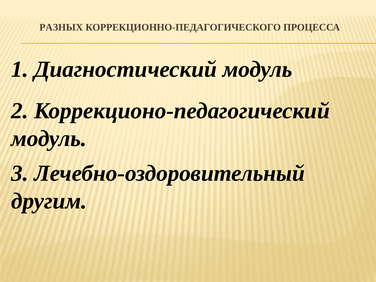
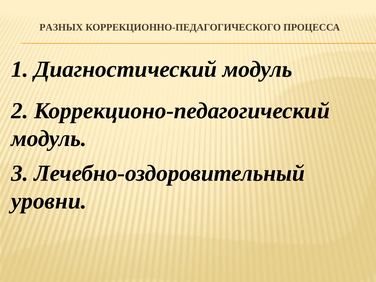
другим: другим -> уровни (49, 201)
